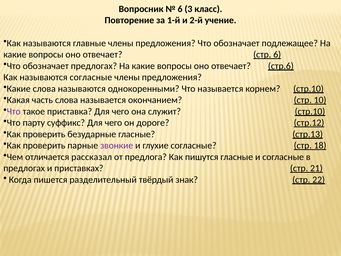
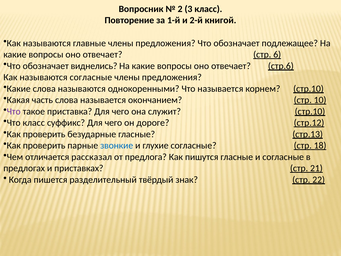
6: 6 -> 2 (180, 9)
учение: учение -> книгой (221, 20)
обозначает предлогах: предлогах -> виднелись (94, 66)
Что парту: парту -> класс (34, 123)
звонкие colour: purple -> blue (117, 145)
